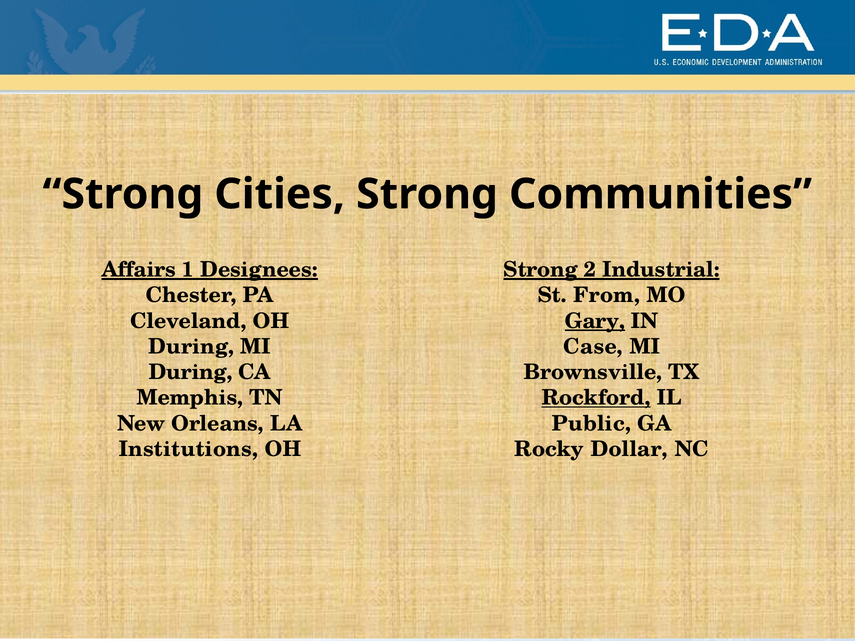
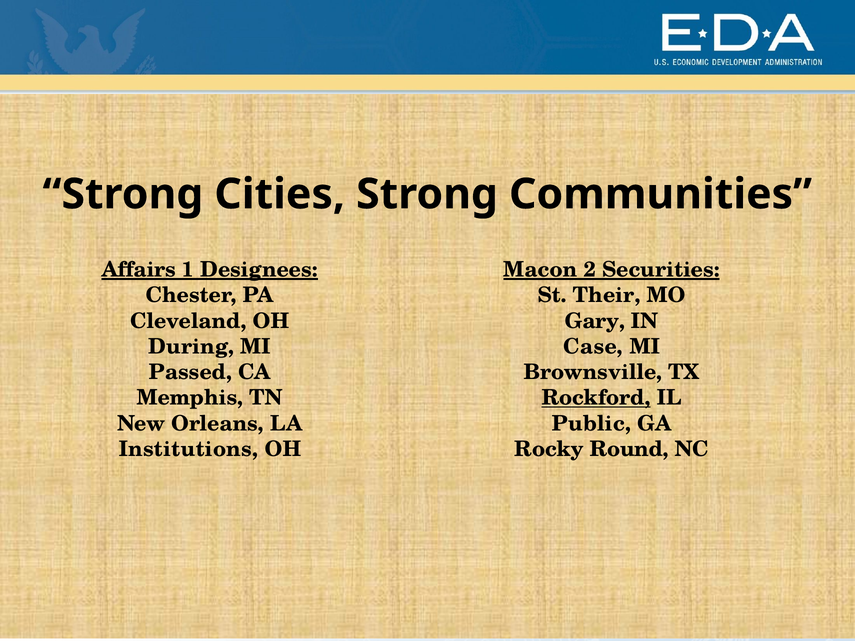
Strong: Strong -> Macon (541, 270)
Industrial: Industrial -> Securities (661, 270)
From: From -> Their (607, 295)
Gary underline: present -> none (595, 321)
During: During -> Passed (190, 372)
Dollar: Dollar -> Round (629, 449)
